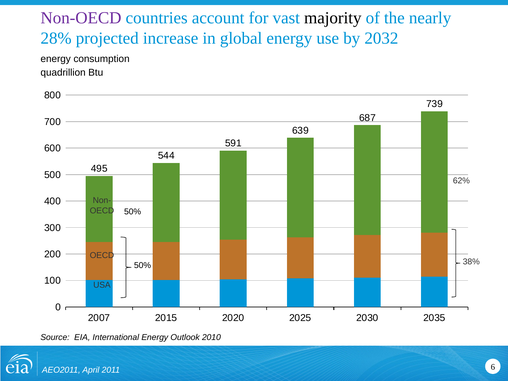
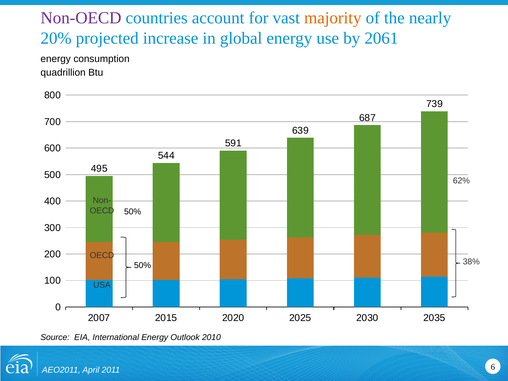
majority colour: black -> orange (333, 18)
28%: 28% -> 20% (56, 38)
2032: 2032 -> 2061 (381, 38)
